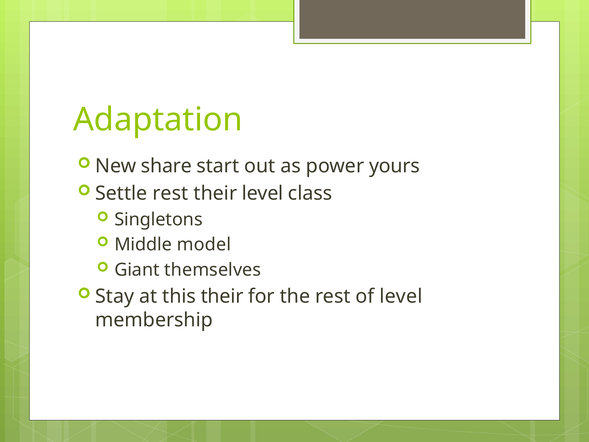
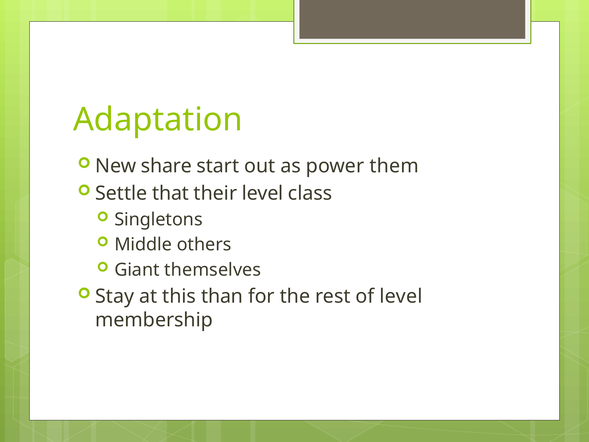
yours: yours -> them (394, 166)
Settle rest: rest -> that (171, 193)
model: model -> others (204, 245)
this their: their -> than (222, 296)
